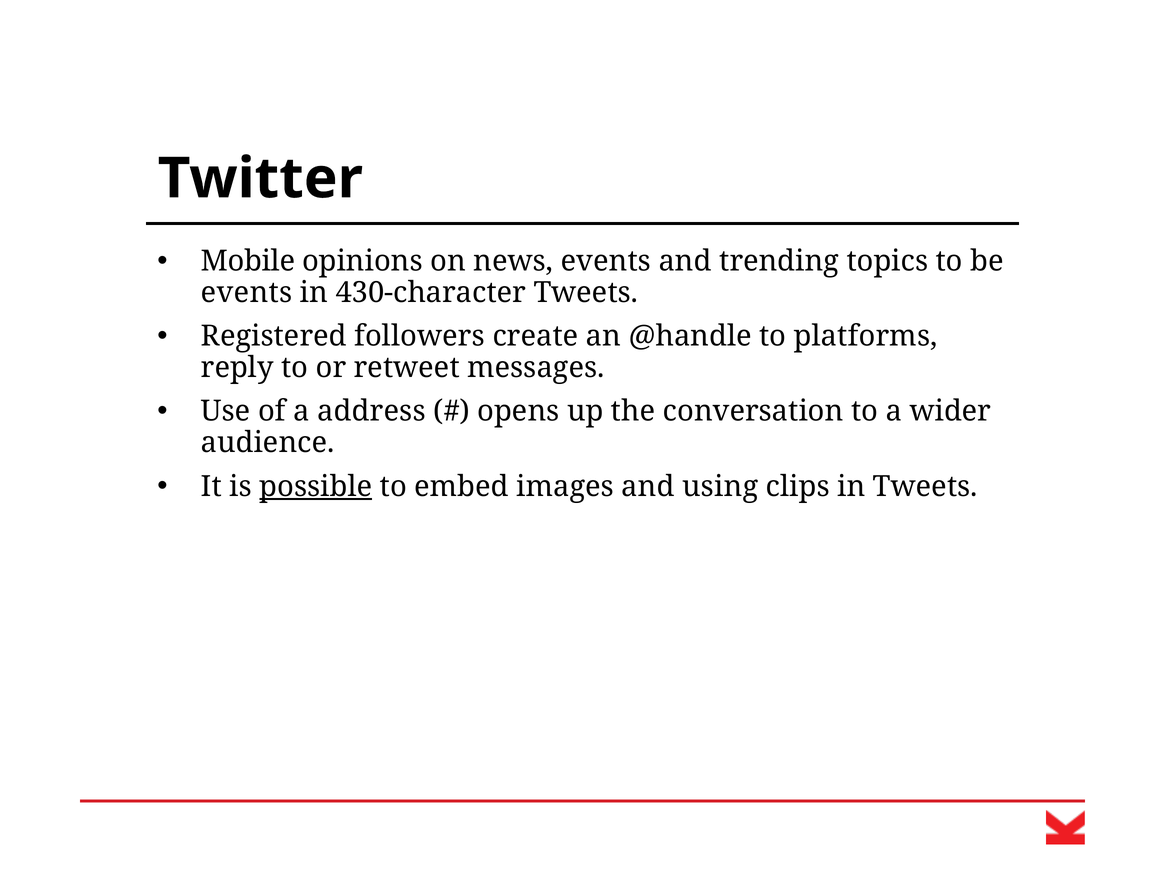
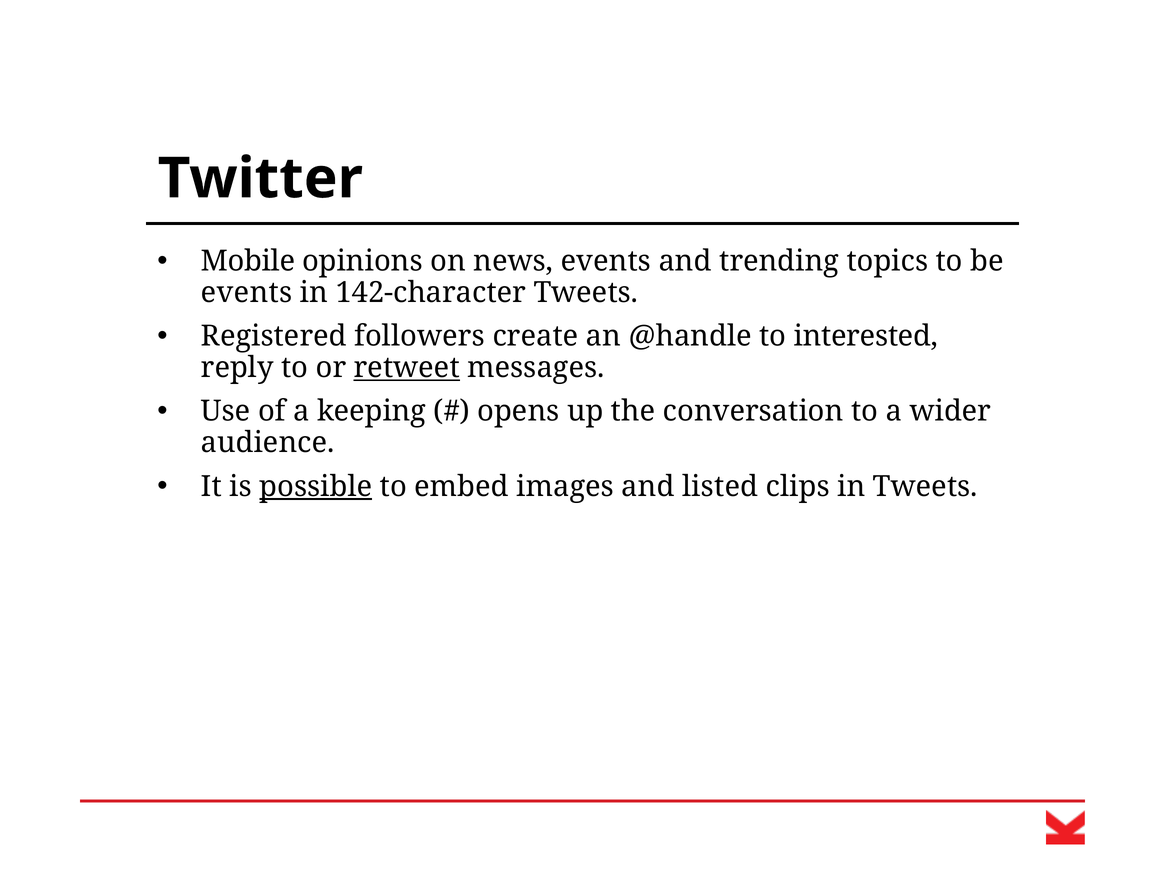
430-character: 430-character -> 142-character (431, 293)
platforms: platforms -> interested (866, 336)
retweet underline: none -> present (407, 368)
address: address -> keeping (372, 411)
using: using -> listed (720, 486)
